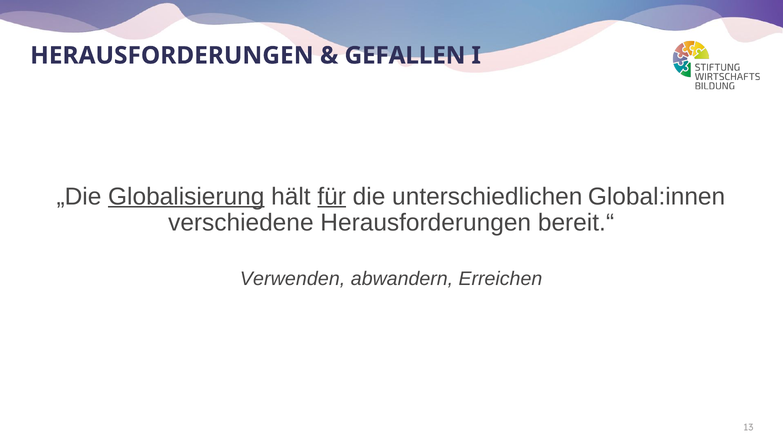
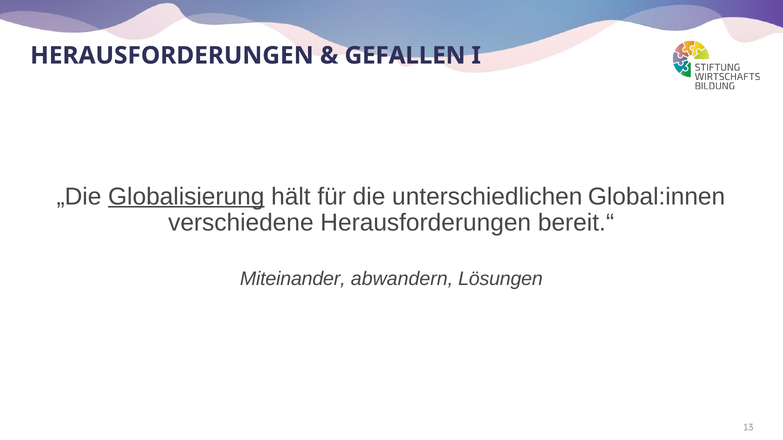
für underline: present -> none (332, 197)
Verwenden: Verwenden -> Miteinander (293, 279)
Erreichen: Erreichen -> Lösungen (500, 279)
